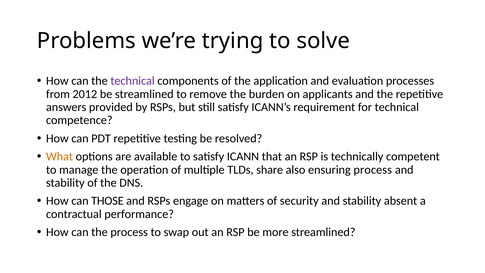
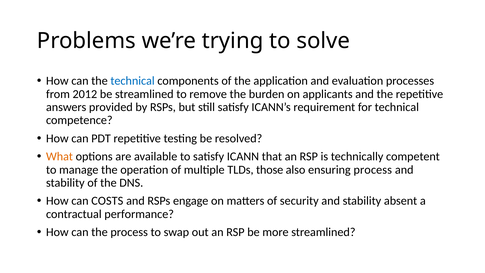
technical colour: purple -> blue (133, 81)
share: share -> those (270, 170)
THOSE: THOSE -> COSTS (107, 201)
